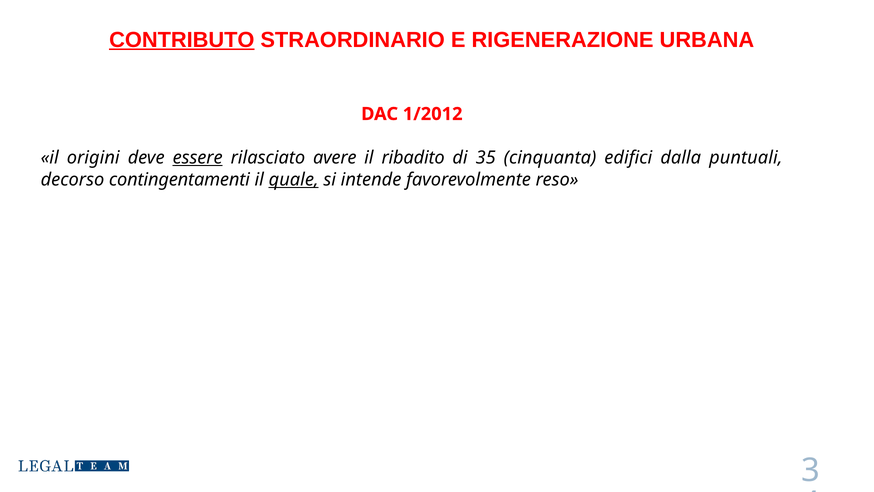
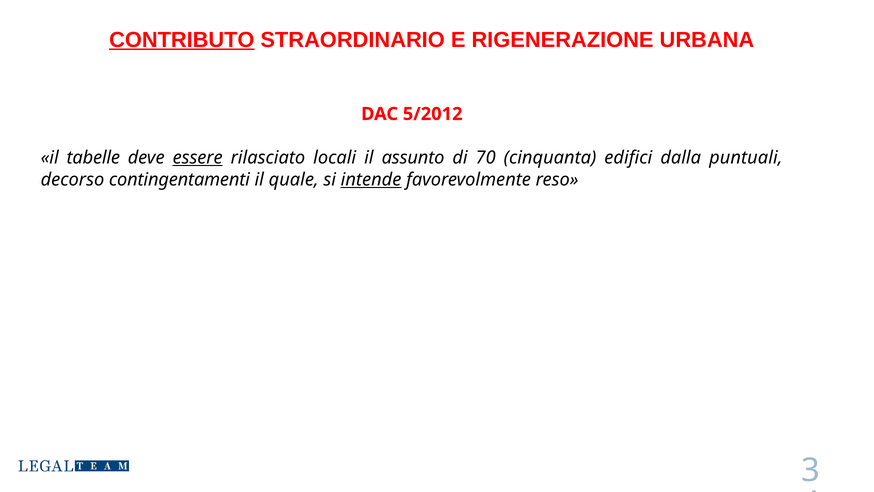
1/2012: 1/2012 -> 5/2012 (433, 114)
origini: origini -> tabelle (93, 158)
avere: avere -> locali (335, 158)
ribadito: ribadito -> assunto (413, 158)
35: 35 -> 70 (486, 158)
quale underline: present -> none (294, 179)
intende underline: none -> present (371, 179)
